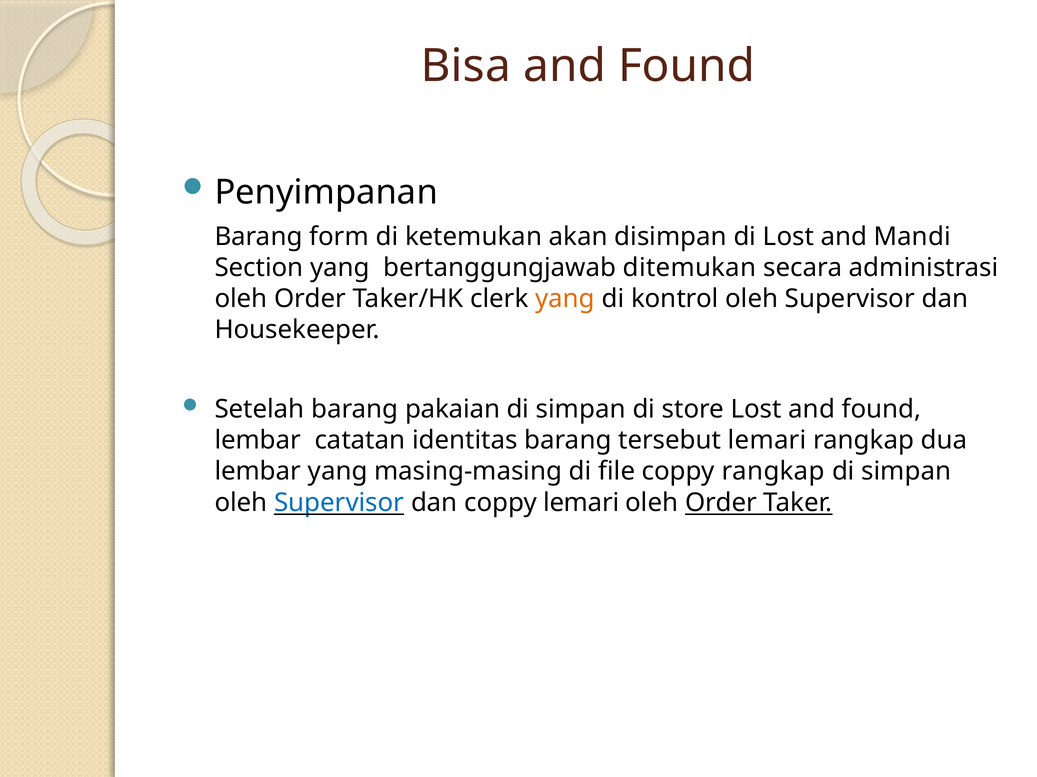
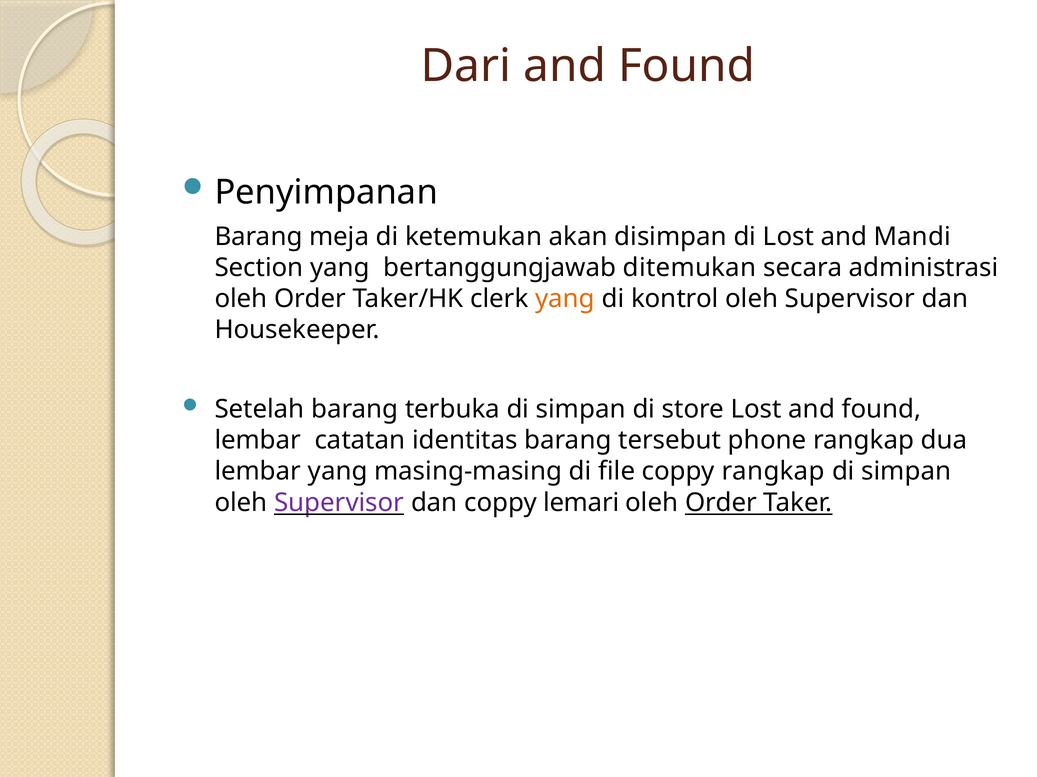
Bisa: Bisa -> Dari (466, 66)
form: form -> meja (339, 237)
pakaian: pakaian -> terbuka (452, 410)
tersebut lemari: lemari -> phone (767, 441)
Supervisor colour: blue -> purple (339, 503)
